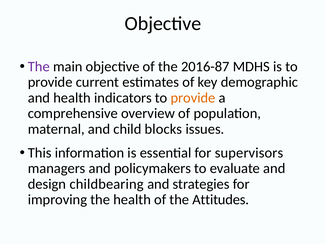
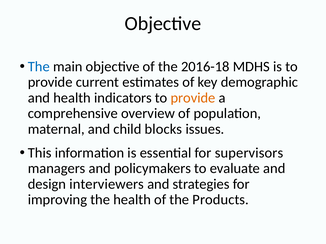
The colour: purple -> blue (39, 67)
2016-87: 2016-87 -> 2016-18 (205, 67)
childbearing: childbearing -> interviewers (107, 184)
Attitudes: Attitudes -> Products (221, 200)
